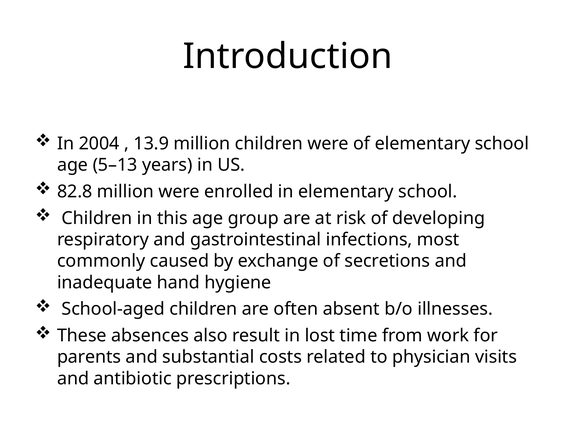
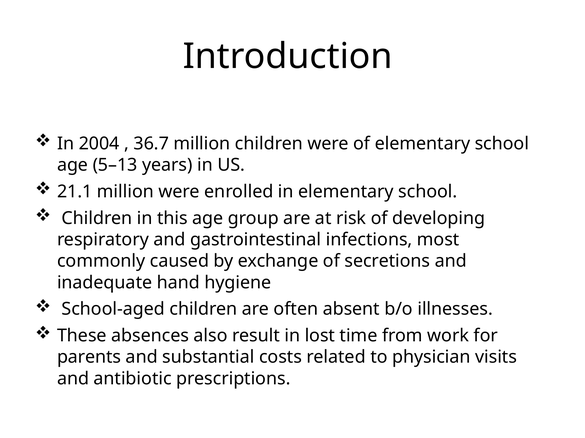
13.9: 13.9 -> 36.7 (151, 144)
82.8: 82.8 -> 21.1 (75, 192)
